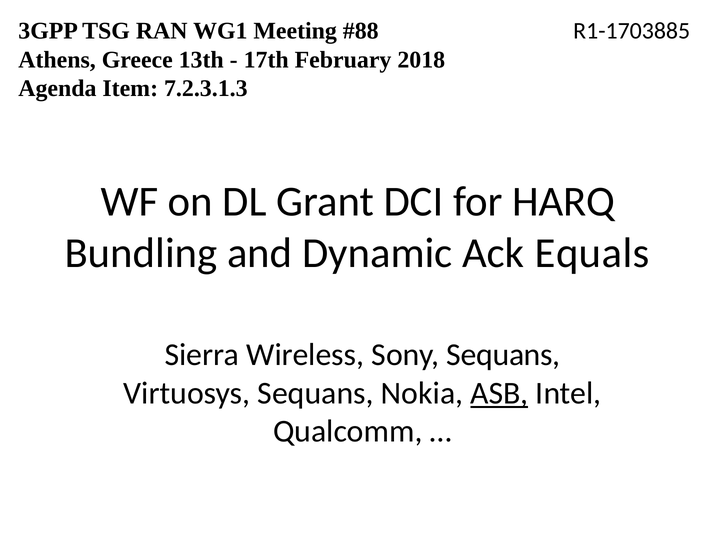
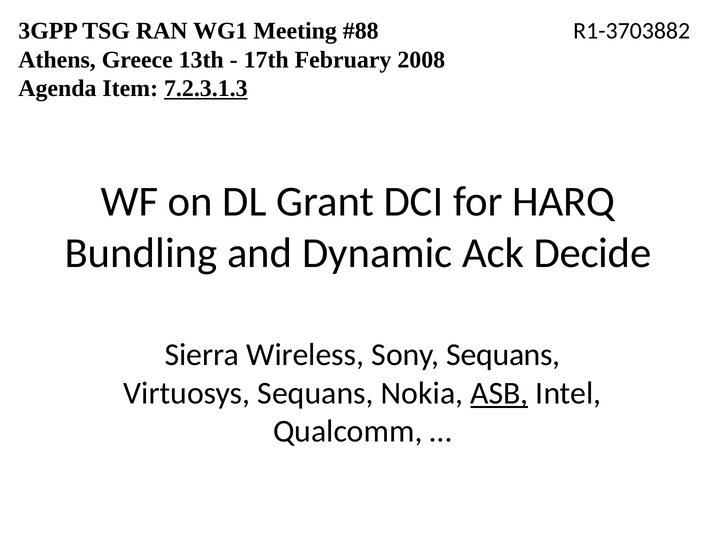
R1-1703885: R1-1703885 -> R1-3703882 (632, 31)
2018: 2018 -> 2008 (421, 60)
7.2.3.1.3 underline: none -> present (206, 88)
Equals: Equals -> Decide (593, 253)
